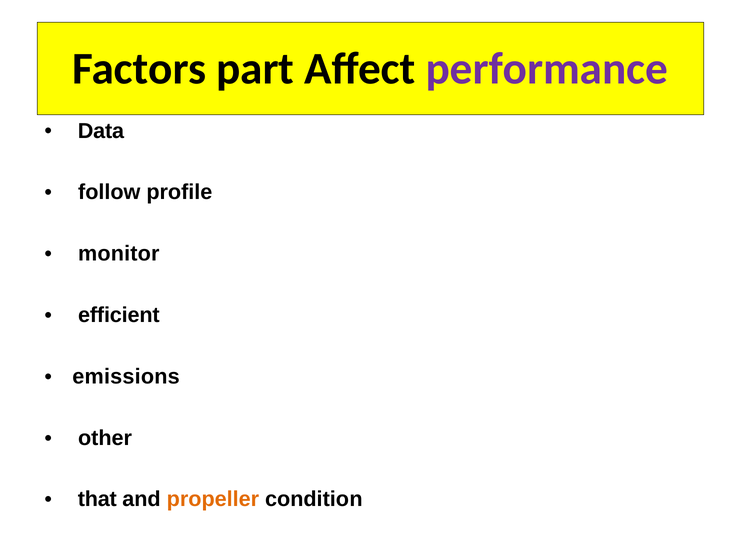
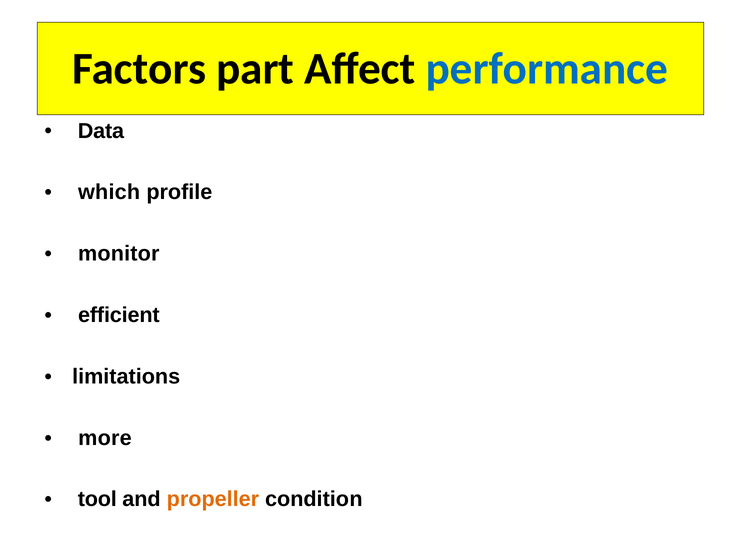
performance colour: purple -> blue (547, 69)
follow: follow -> which (109, 192)
emissions: emissions -> limitations (126, 376)
other: other -> more (105, 438)
that: that -> tool (97, 499)
